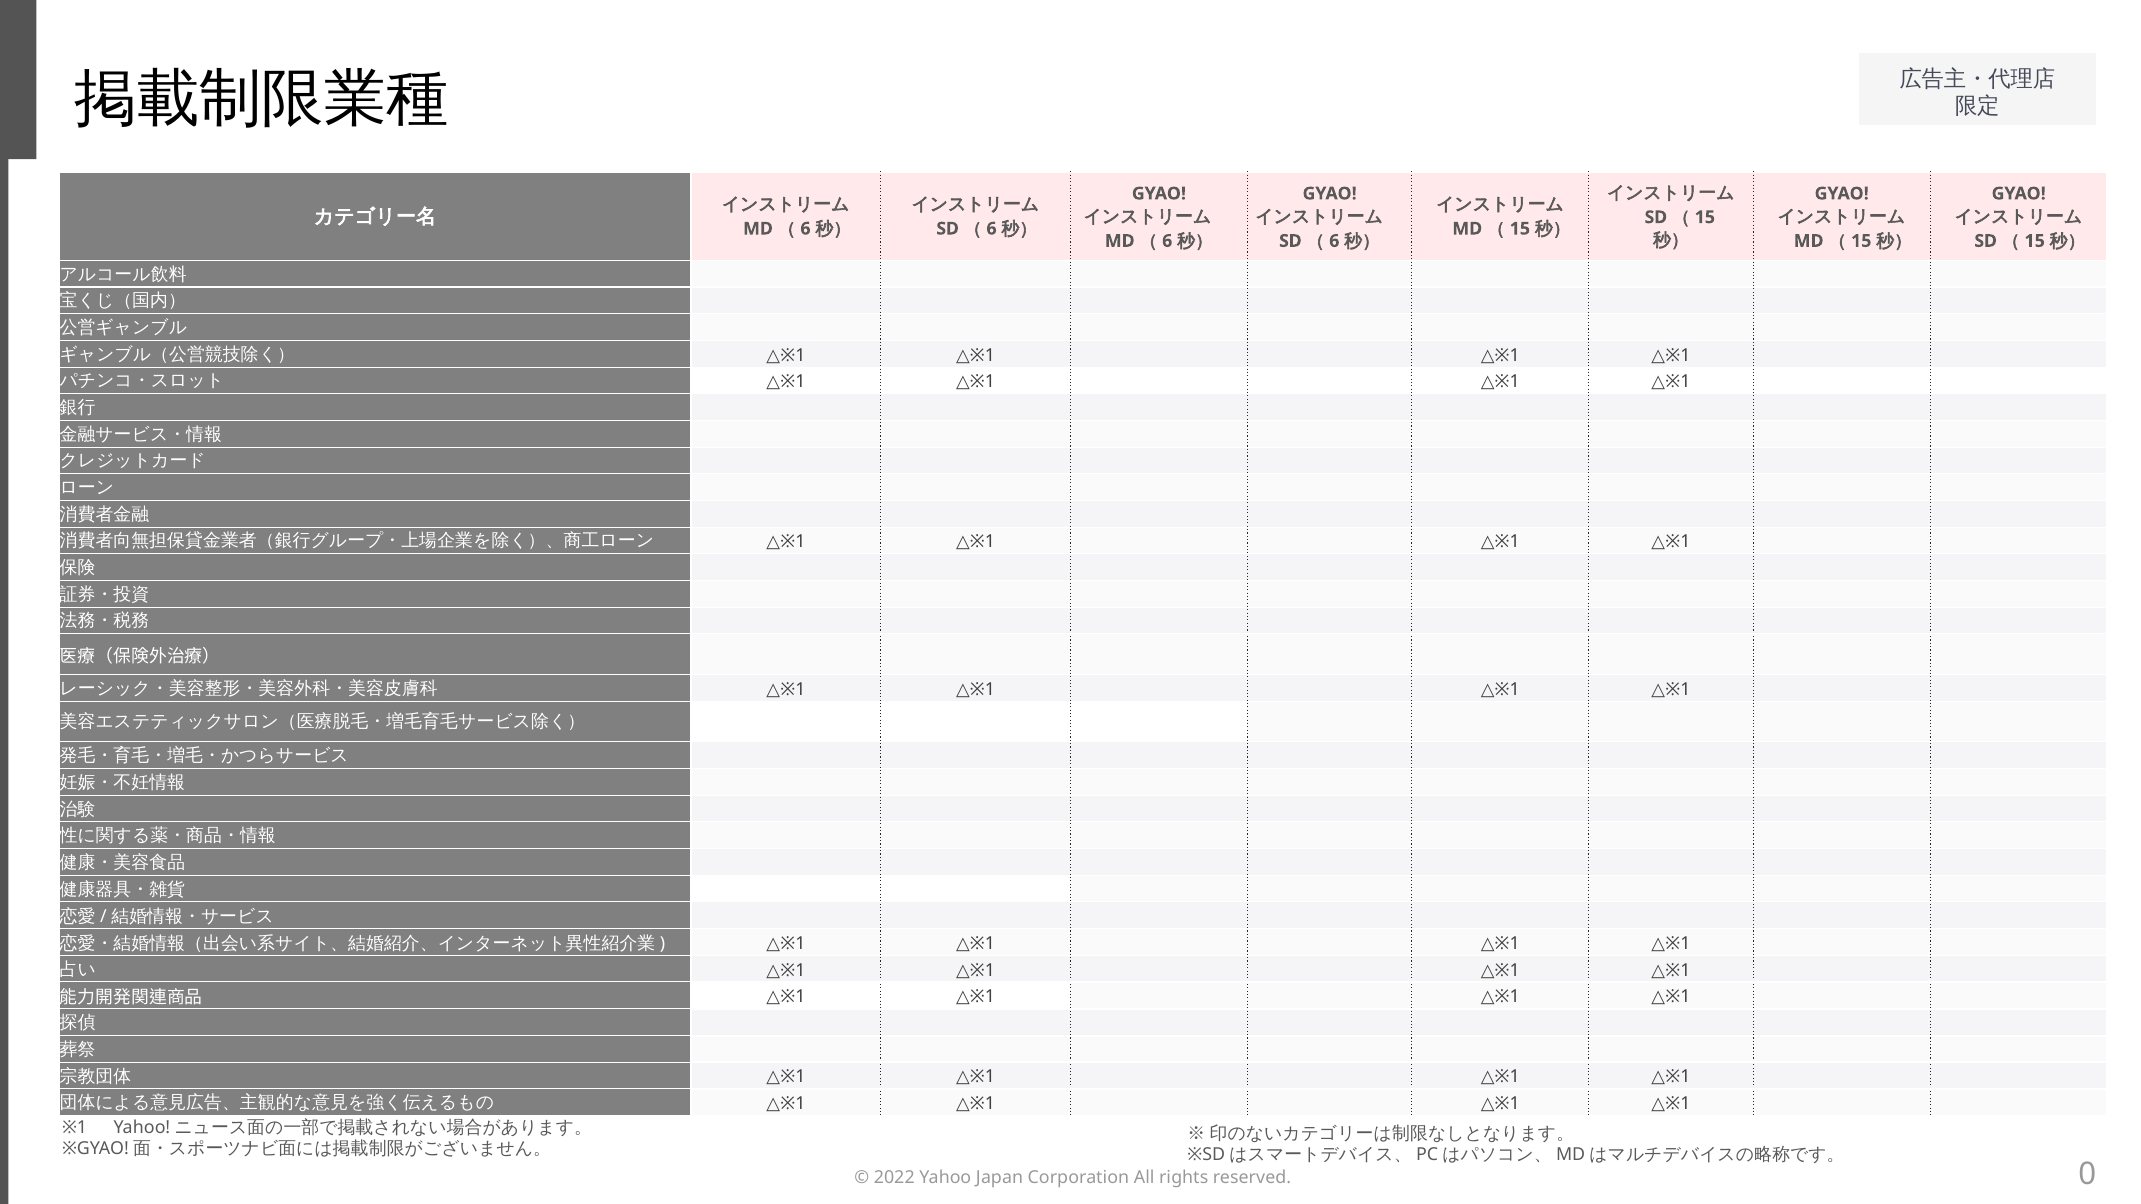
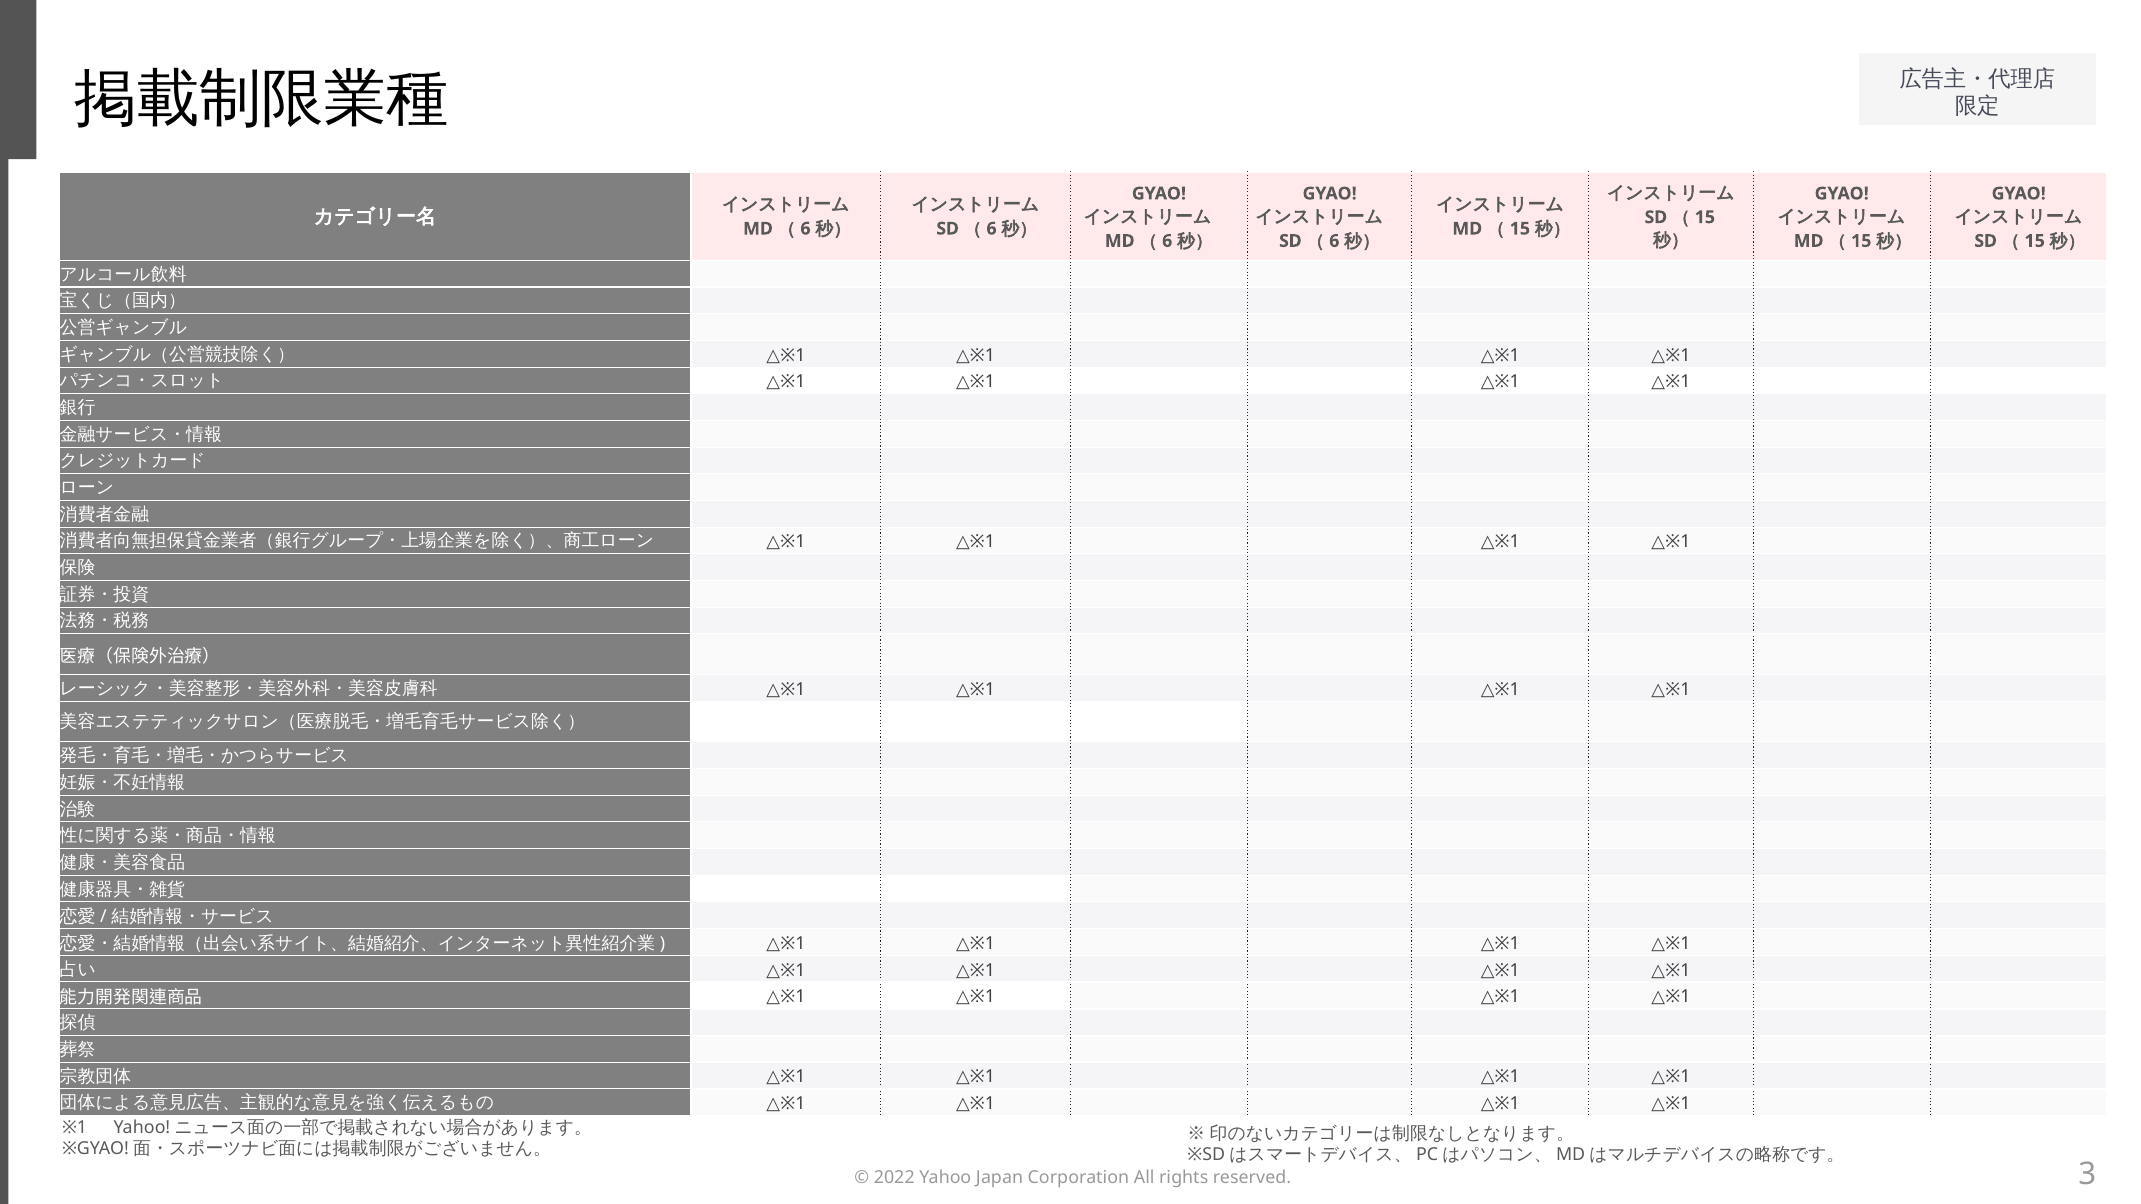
0: 0 -> 3 (2087, 1175)
